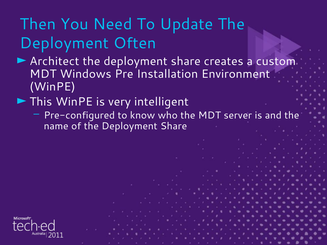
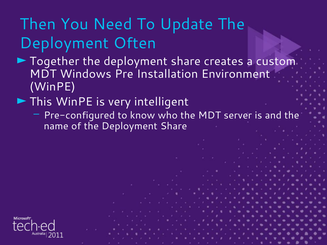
Architect: Architect -> Together (54, 61)
